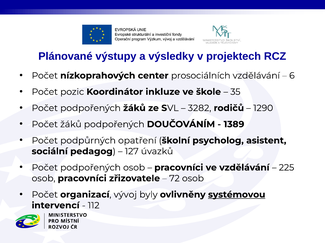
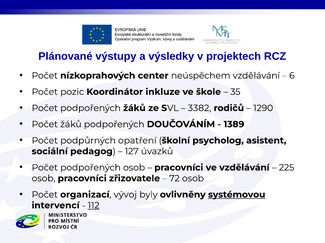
prosociálních: prosociálních -> neúspěchem (201, 76)
3282: 3282 -> 3382 (200, 108)
112 underline: none -> present (94, 206)
